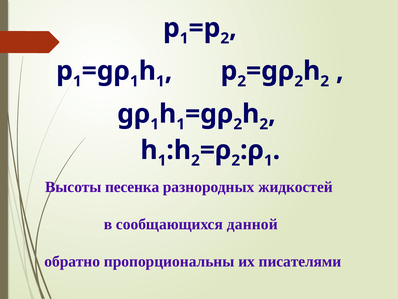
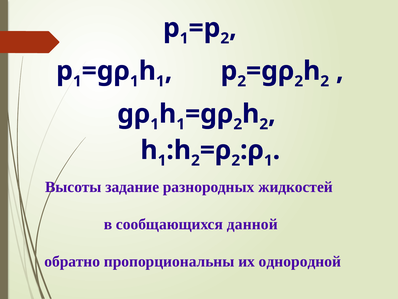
песенка: песенка -> задание (132, 187)
писателями: писателями -> однородной (300, 261)
